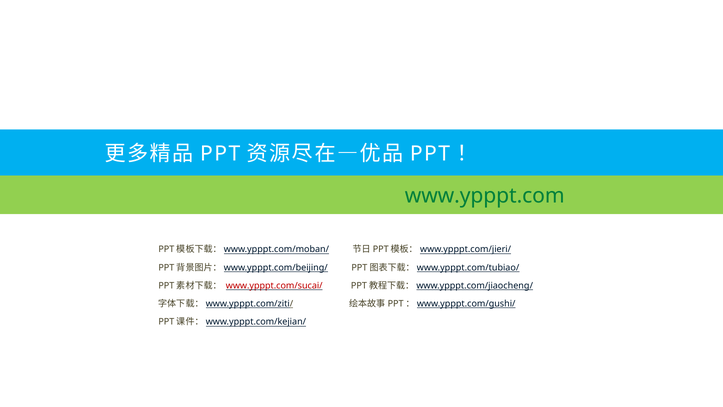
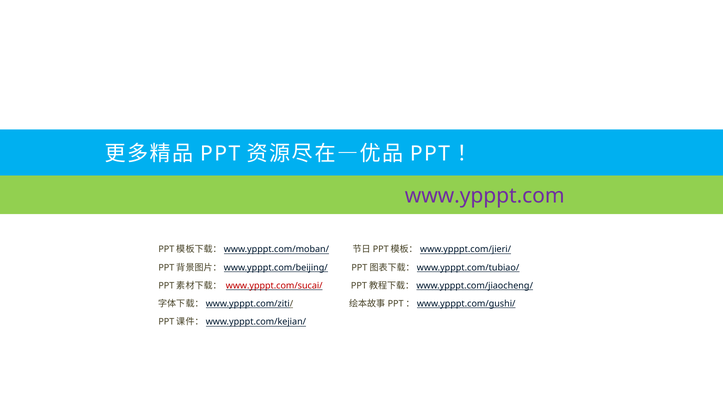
www.ypppt.com colour: green -> purple (485, 196)
